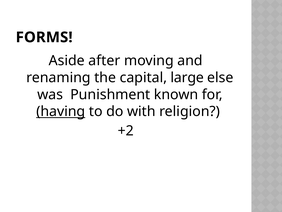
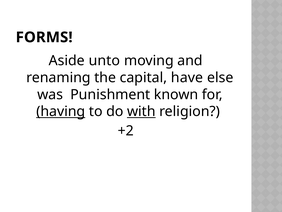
after: after -> unto (104, 60)
large: large -> have (187, 77)
with underline: none -> present (141, 111)
